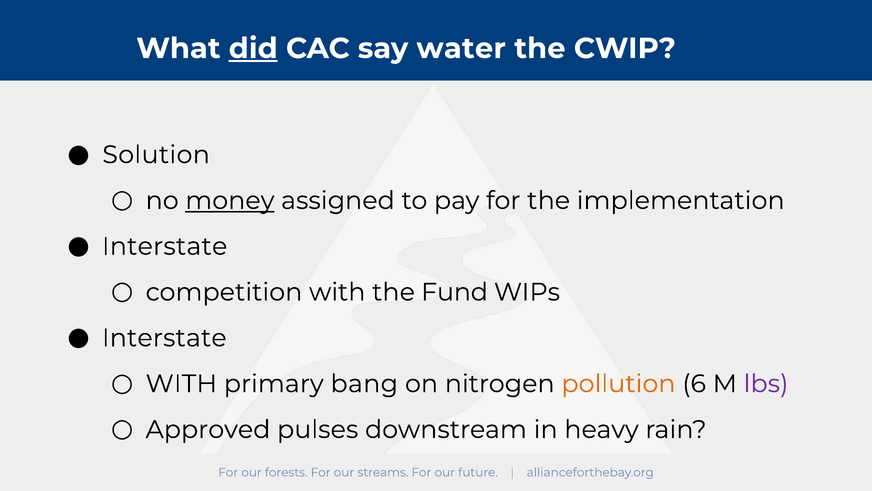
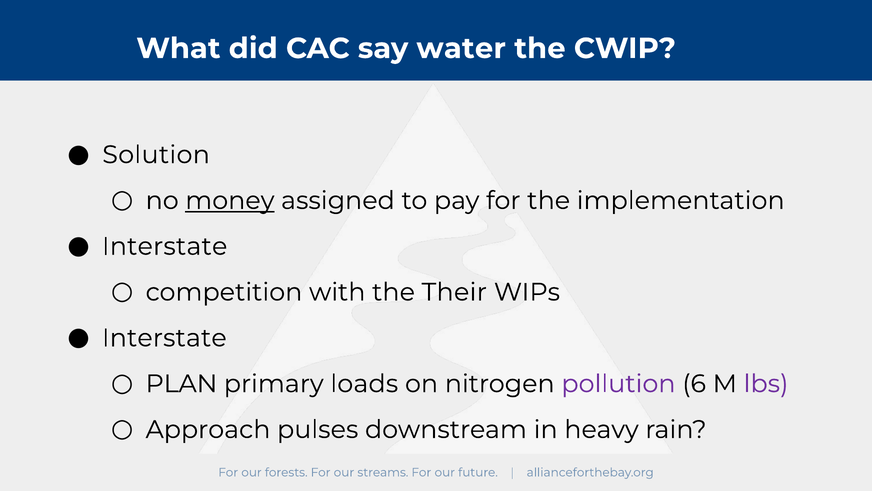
did underline: present -> none (253, 48)
Fund: Fund -> Their (454, 292)
WITH: WITH -> PLAN (181, 383)
bang: bang -> loads (364, 383)
pollution colour: orange -> purple (618, 383)
Approved: Approved -> Approach (208, 429)
